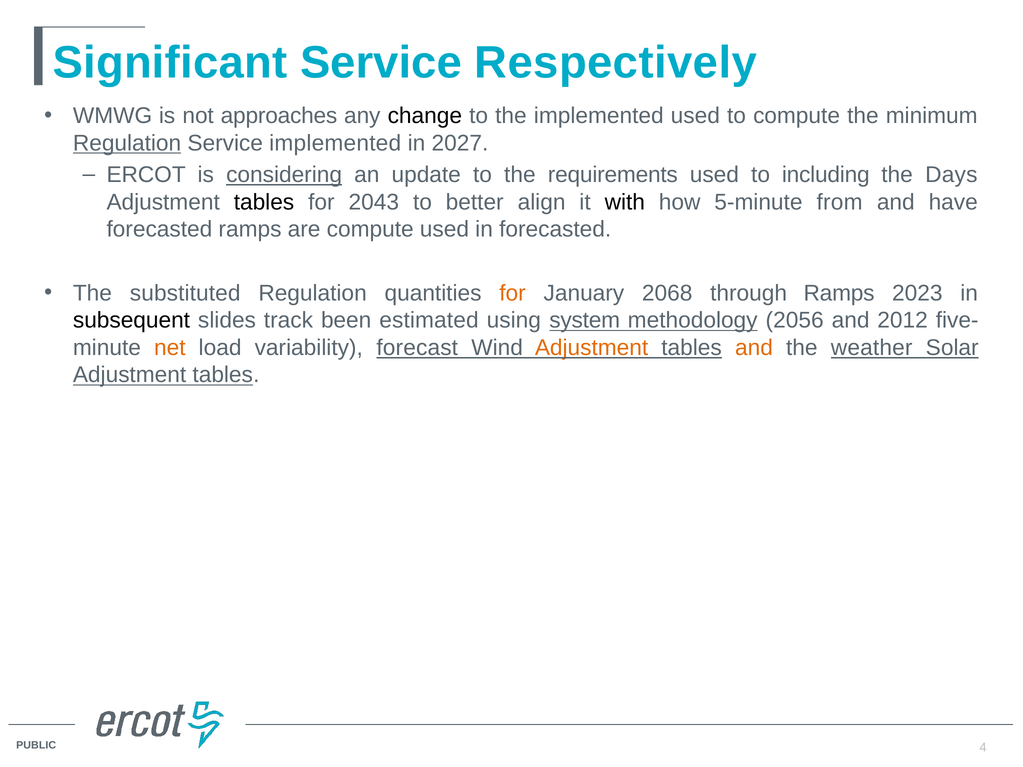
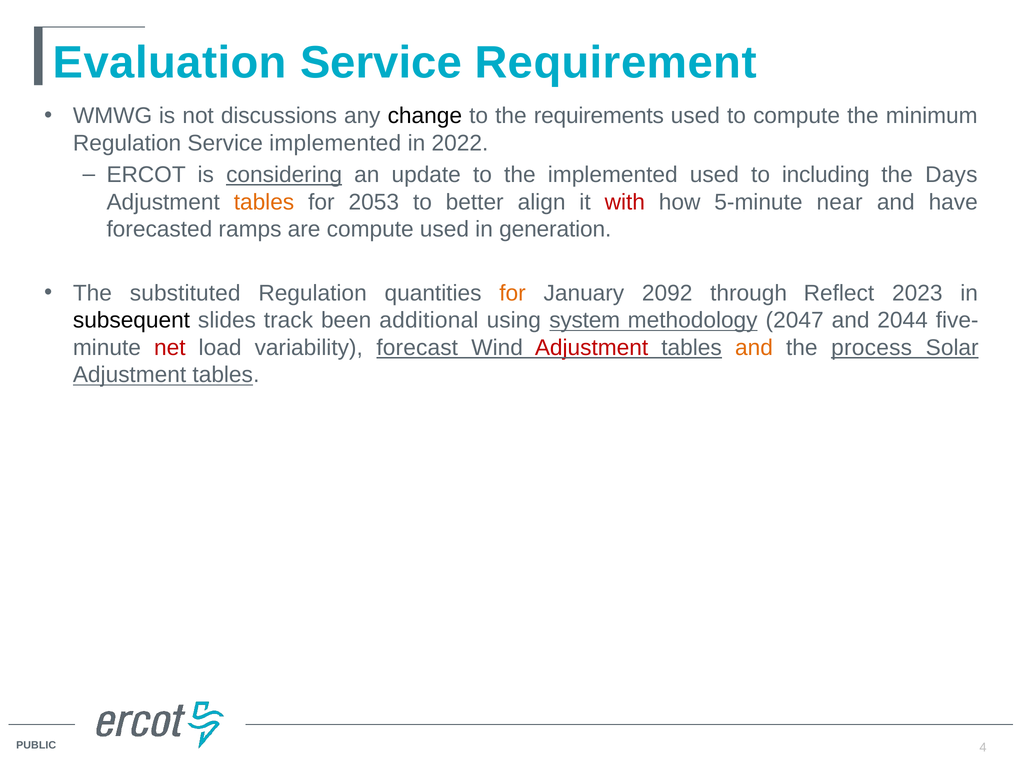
Significant: Significant -> Evaluation (170, 63)
Respectively: Respectively -> Requirement (616, 63)
approaches: approaches -> discussions (279, 116)
the implemented: implemented -> requirements (599, 116)
Regulation underline: present -> none (127, 143)
2027: 2027 -> 2022 (460, 143)
the requirements: requirements -> implemented (613, 175)
tables colour: black -> orange (264, 202)
2043: 2043 -> 2053 (374, 202)
with colour: black -> red (625, 202)
from: from -> near (840, 202)
in forecasted: forecasted -> generation (555, 230)
2068: 2068 -> 2092 (667, 293)
through Ramps: Ramps -> Reflect (839, 293)
estimated: estimated -> additional (429, 320)
2056: 2056 -> 2047 (795, 320)
2012: 2012 -> 2044 (903, 320)
net colour: orange -> red (170, 348)
Adjustment colour: orange -> red (592, 348)
weather: weather -> process (872, 348)
